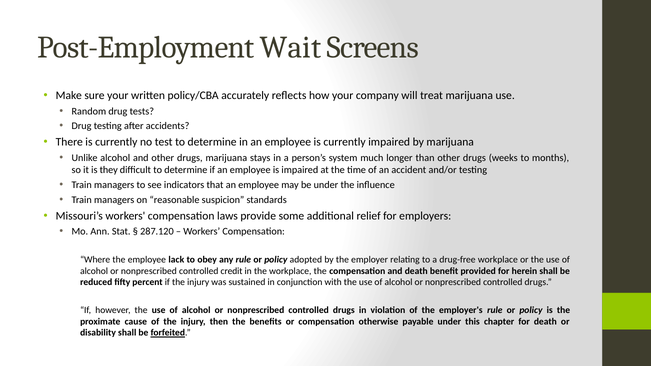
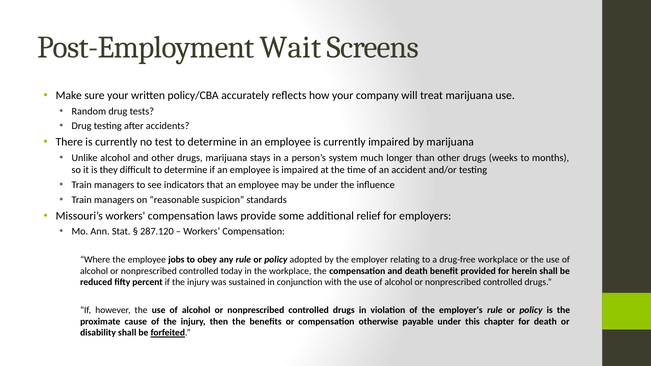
lack: lack -> jobs (176, 260)
credit: credit -> today (232, 271)
